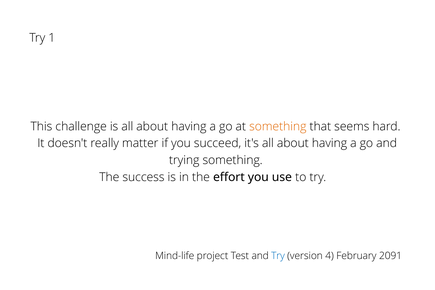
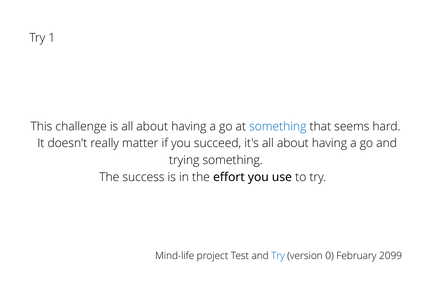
something colour: orange -> blue (278, 126)
4: 4 -> 0 (330, 256)
2091: 2091 -> 2099 (391, 256)
